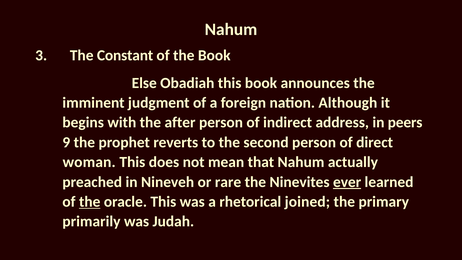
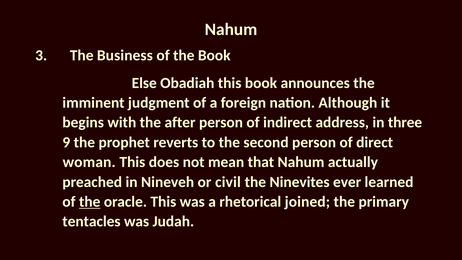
Constant: Constant -> Business (125, 55)
peers: peers -> three (405, 123)
rare: rare -> civil (228, 182)
ever underline: present -> none (347, 182)
primarily: primarily -> tentacles (91, 221)
